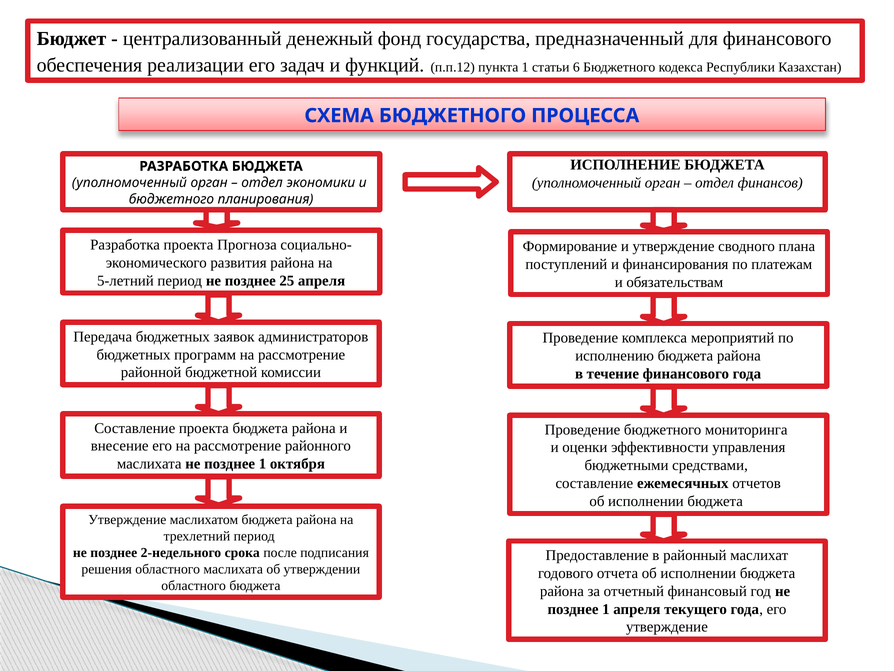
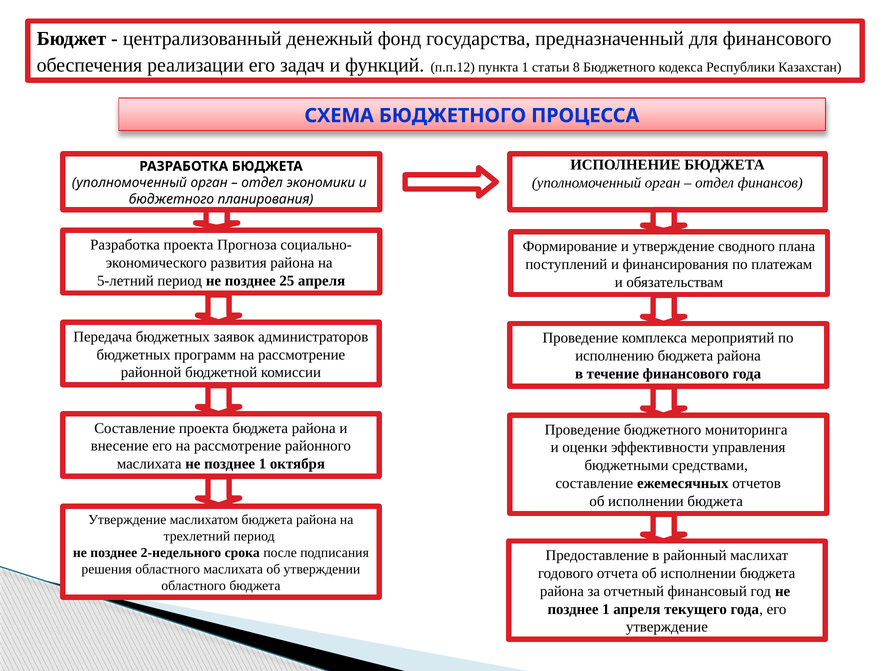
6: 6 -> 8 (576, 67)
